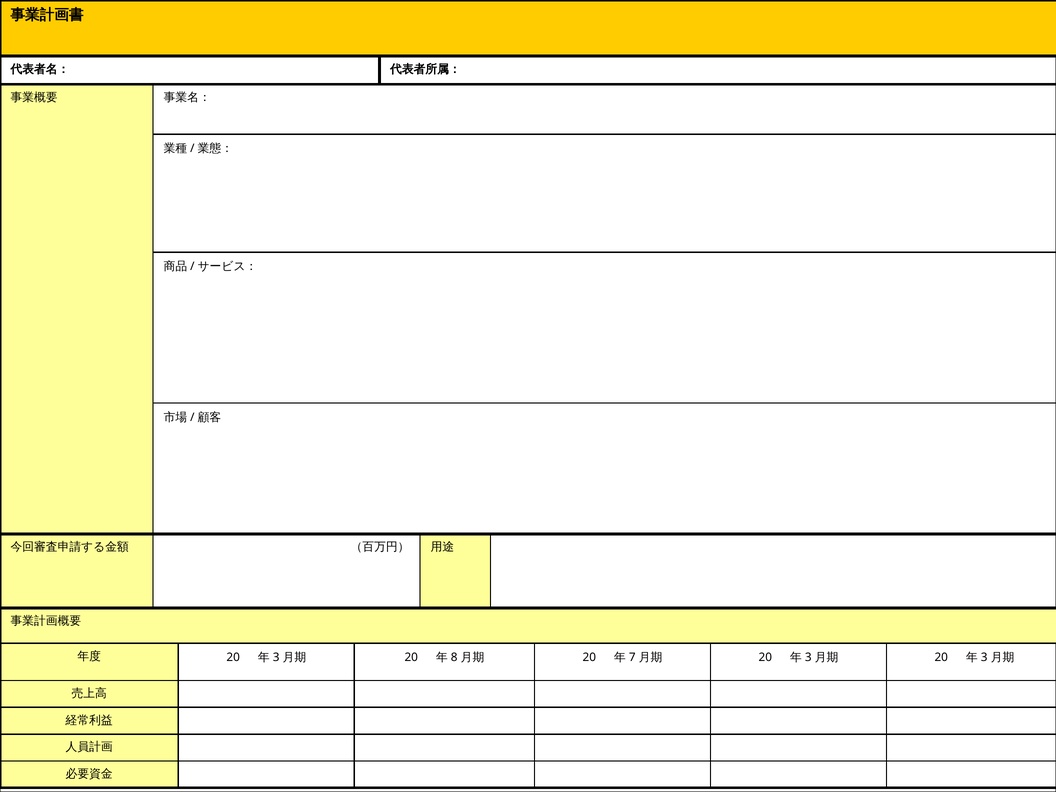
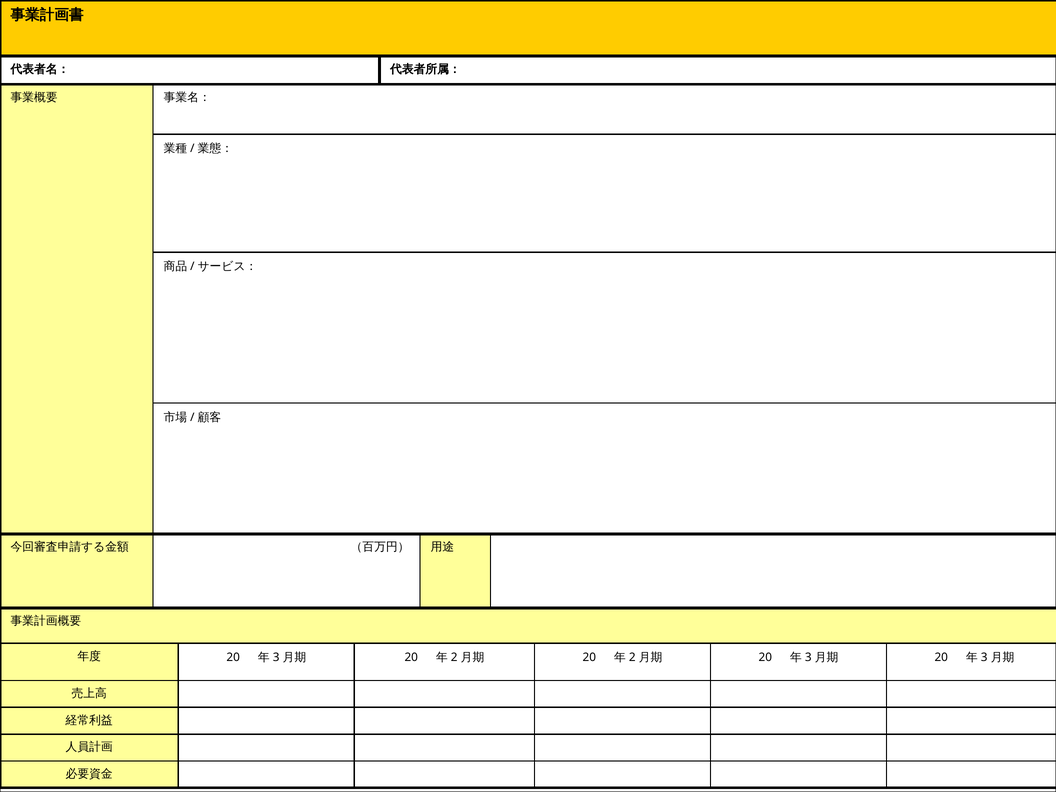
8: 8 -> 2 (454, 657)
7: 7 -> 2 (632, 657)
